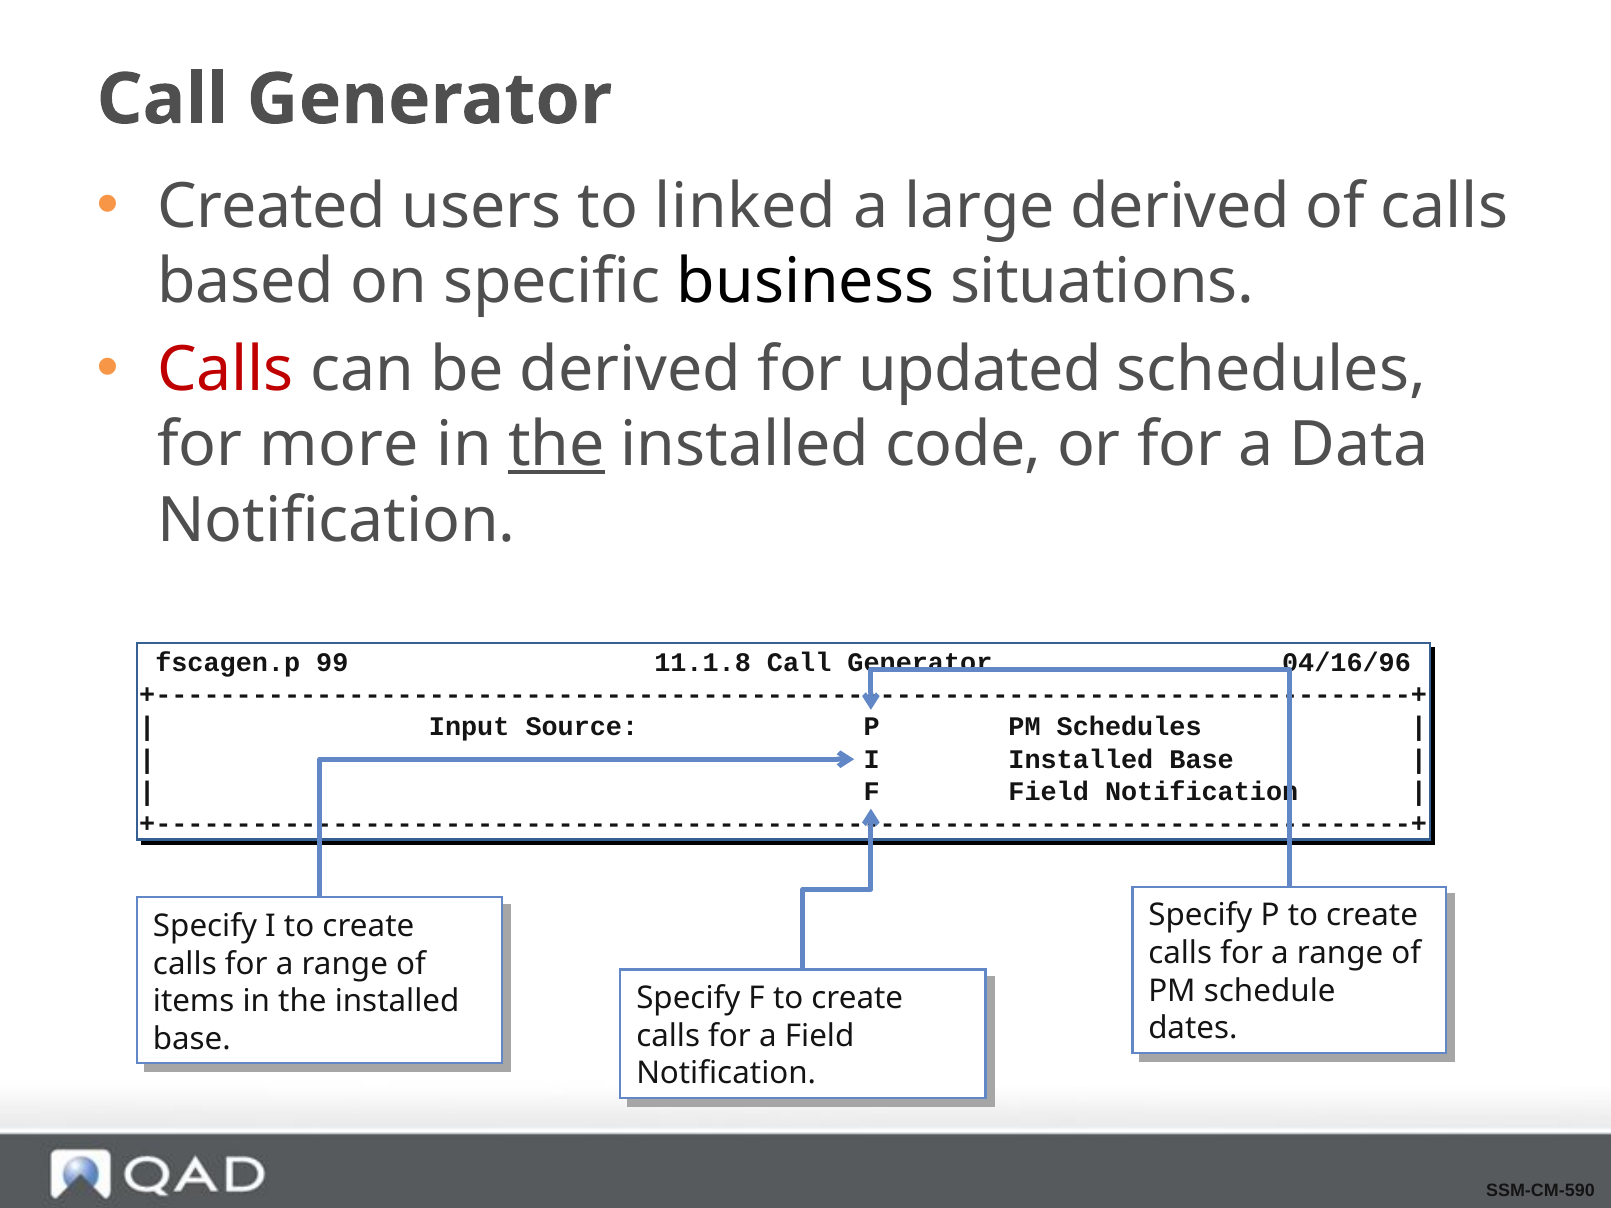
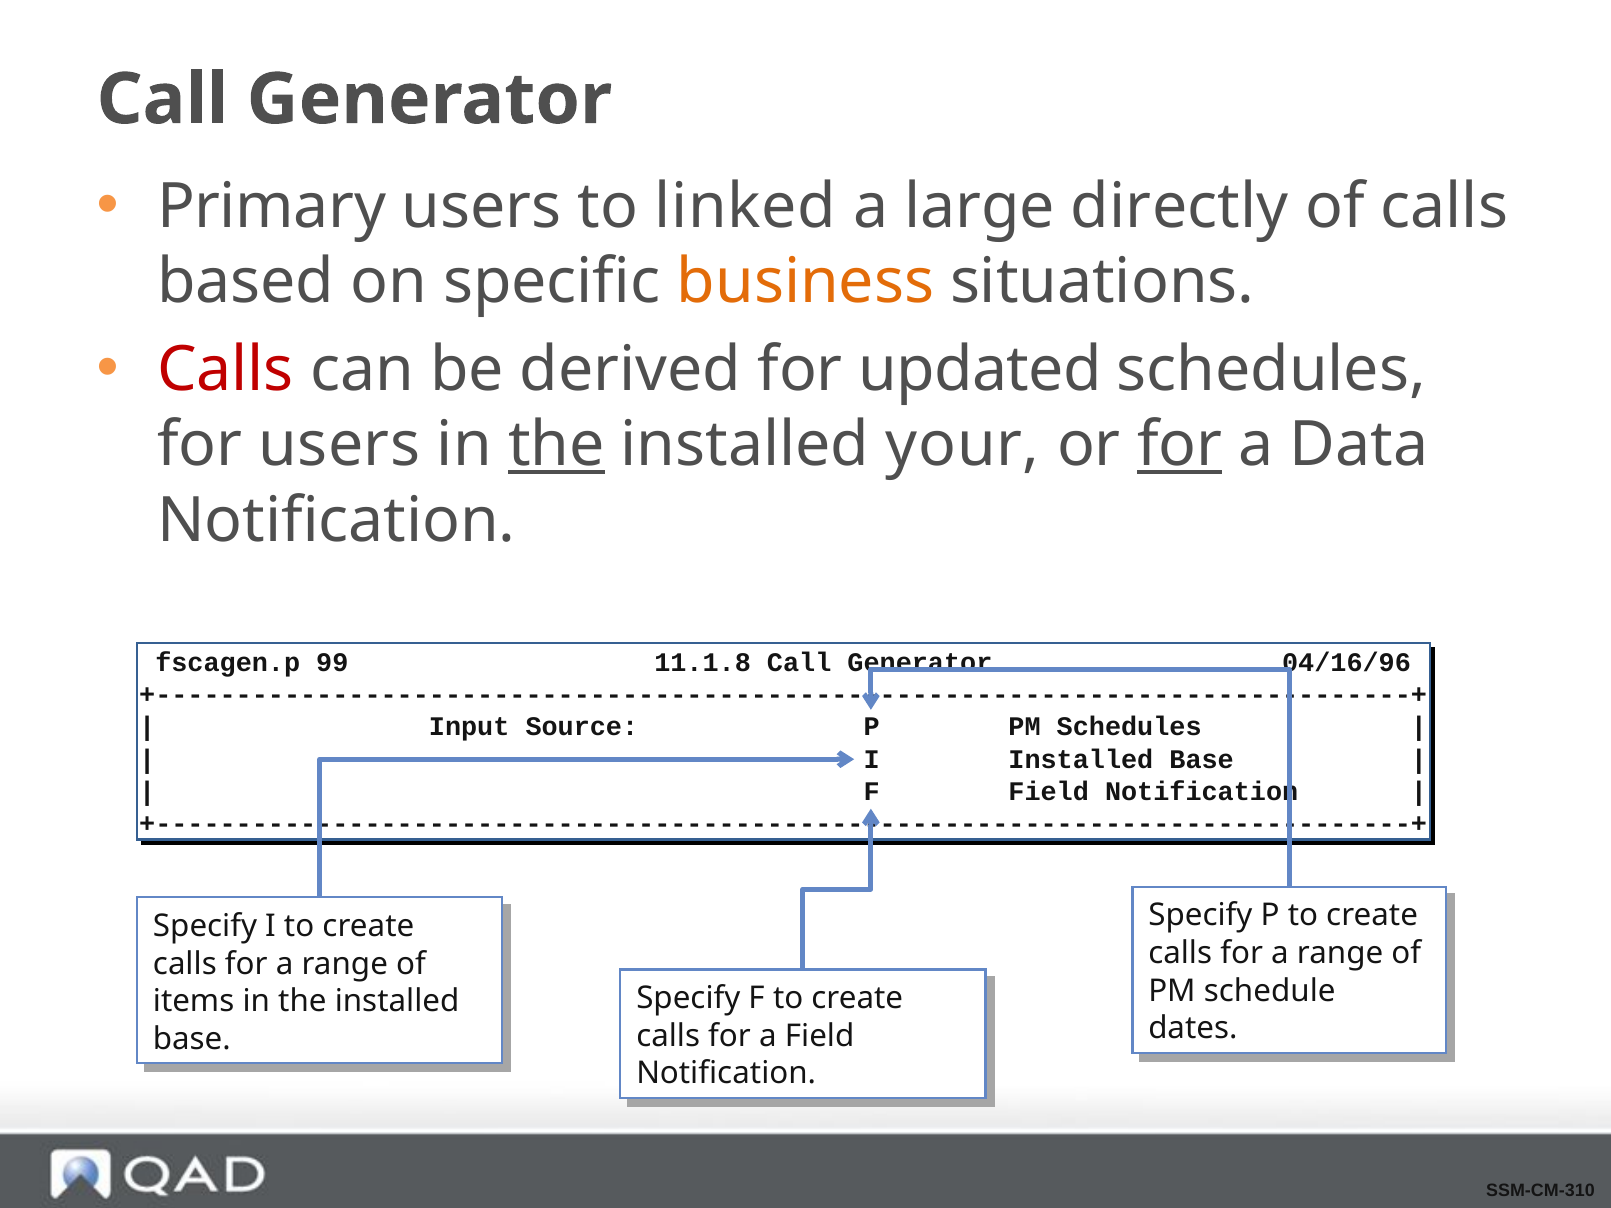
Created: Created -> Primary (272, 207)
large derived: derived -> directly (1180, 207)
business colour: black -> orange (805, 282)
for more: more -> users (339, 445)
code: code -> your (963, 445)
for underline: none -> present (1180, 445)
SSM-CM-590: SSM-CM-590 -> SSM-CM-310 (1540, 1191)
